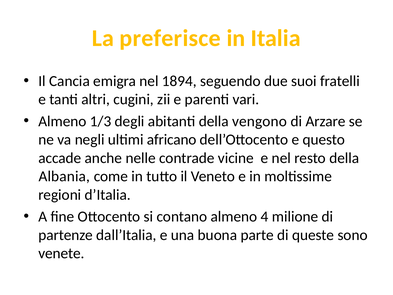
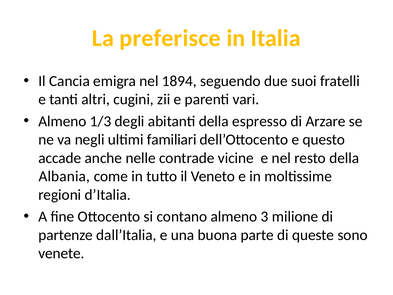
vengono: vengono -> espresso (260, 121)
africano: africano -> familiari (172, 140)
4: 4 -> 3 (265, 216)
